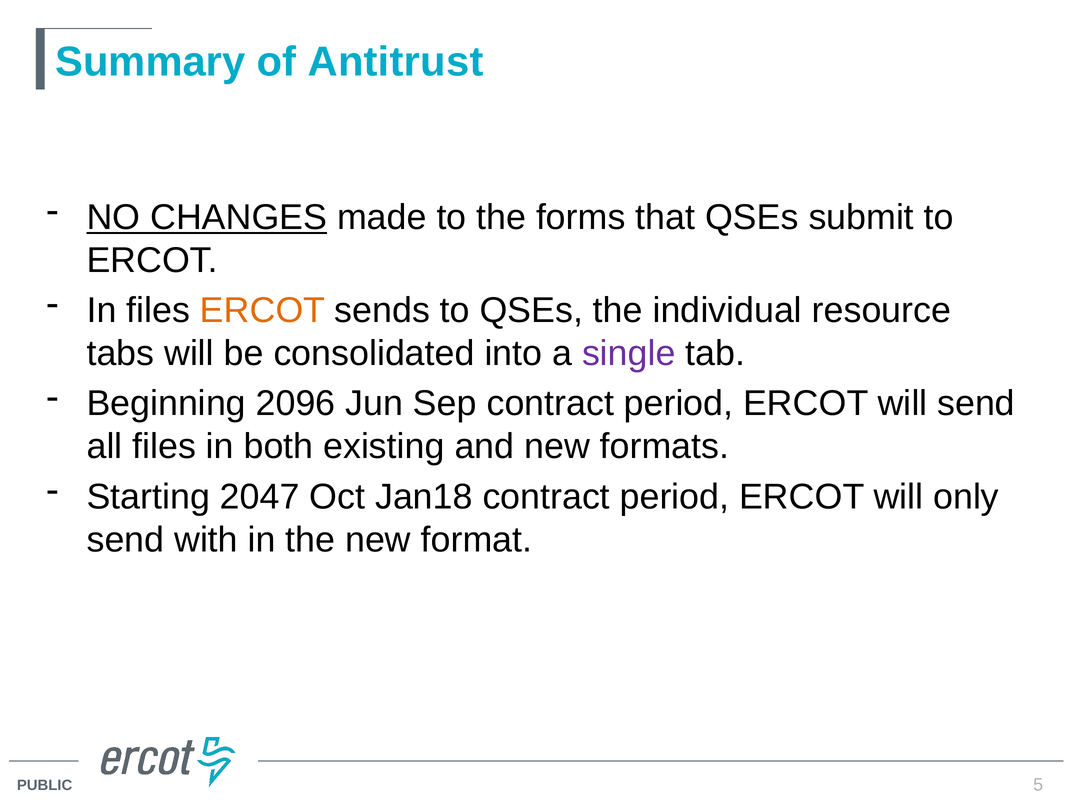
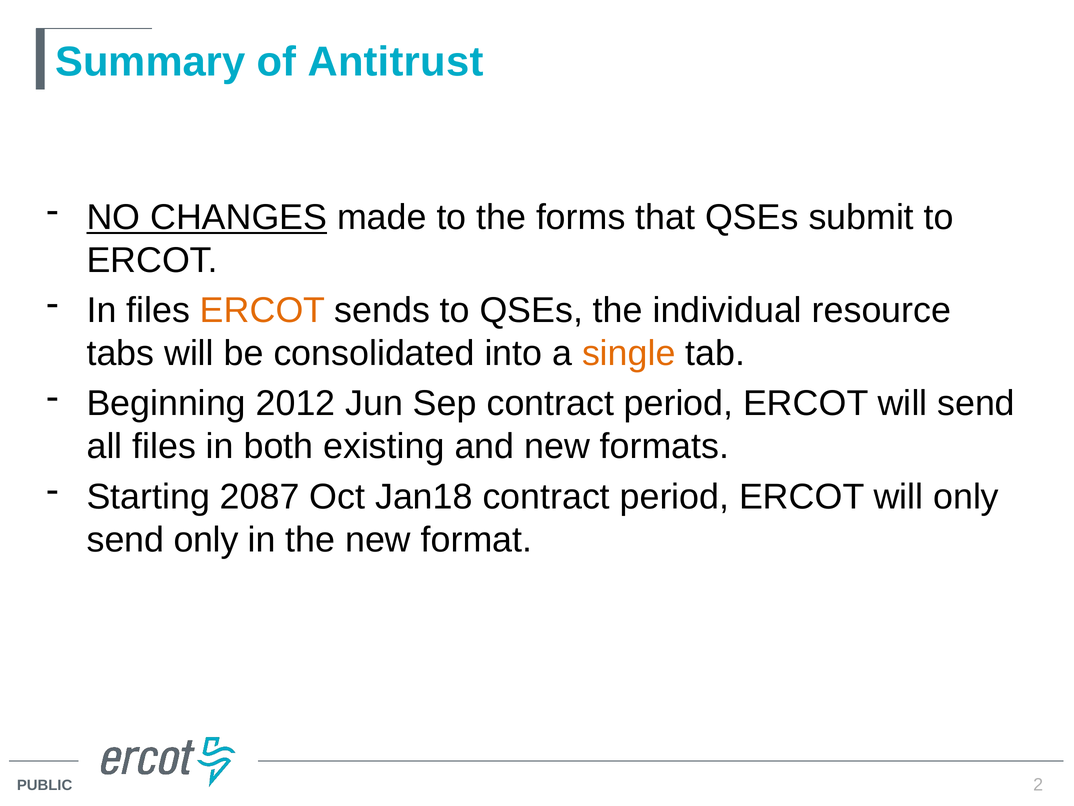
single colour: purple -> orange (629, 353)
2096: 2096 -> 2012 (296, 403)
2047: 2047 -> 2087 (260, 496)
send with: with -> only (206, 539)
5: 5 -> 2 (1038, 784)
